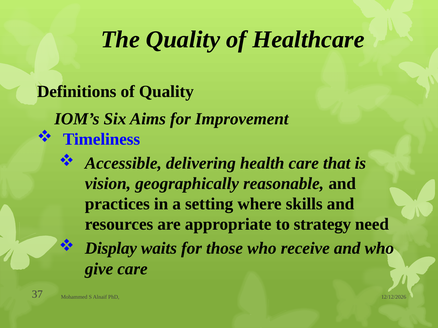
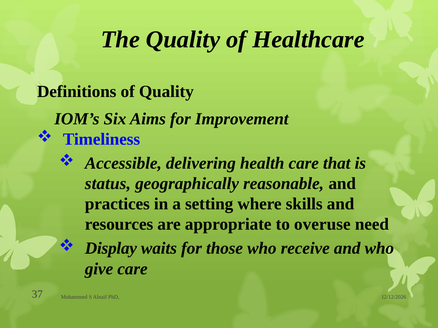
vision: vision -> status (108, 184)
strategy: strategy -> overuse (322, 225)
